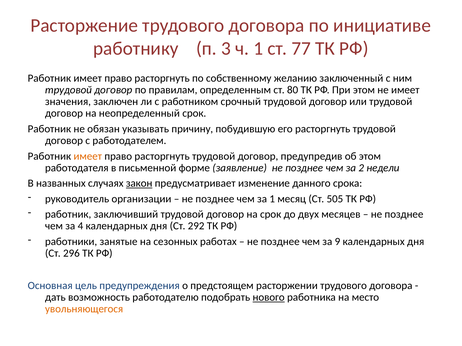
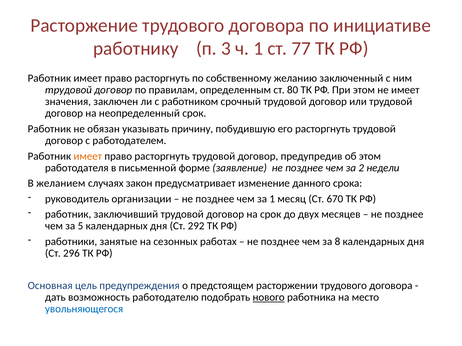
названных: названных -> желанием (61, 184)
закон underline: present -> none (139, 184)
505: 505 -> 670 (335, 199)
4: 4 -> 5 (80, 226)
9: 9 -> 8 (337, 242)
увольняющегося colour: orange -> blue (84, 309)
